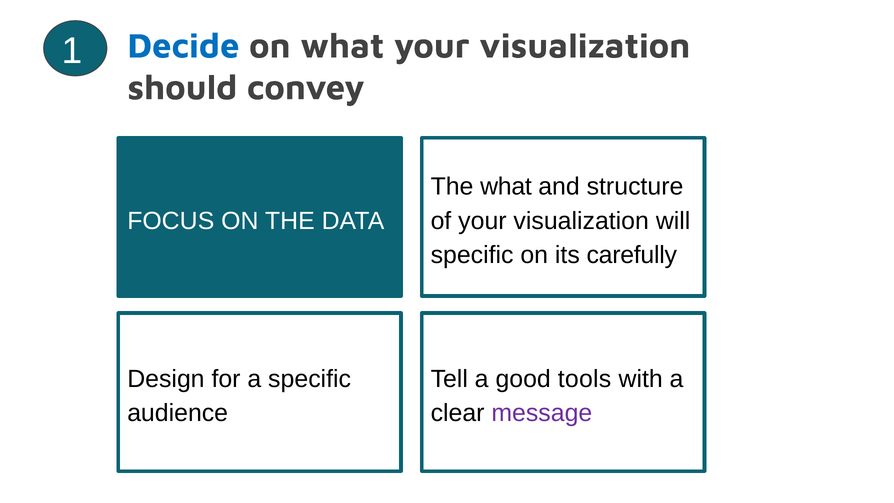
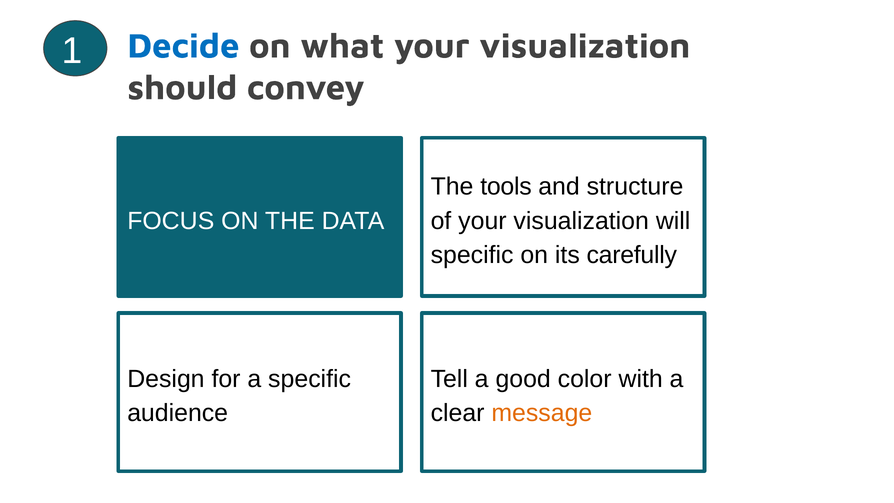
The what: what -> tools (506, 187)
tools: tools -> color (585, 379)
message colour: purple -> orange (542, 413)
